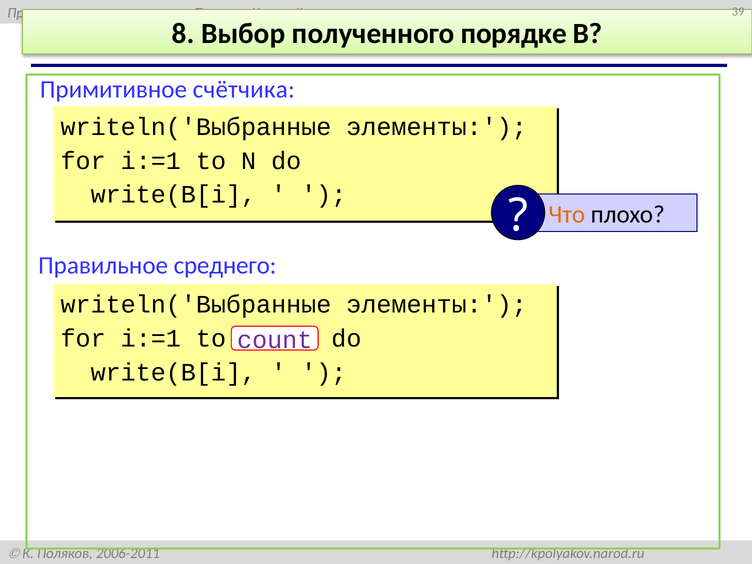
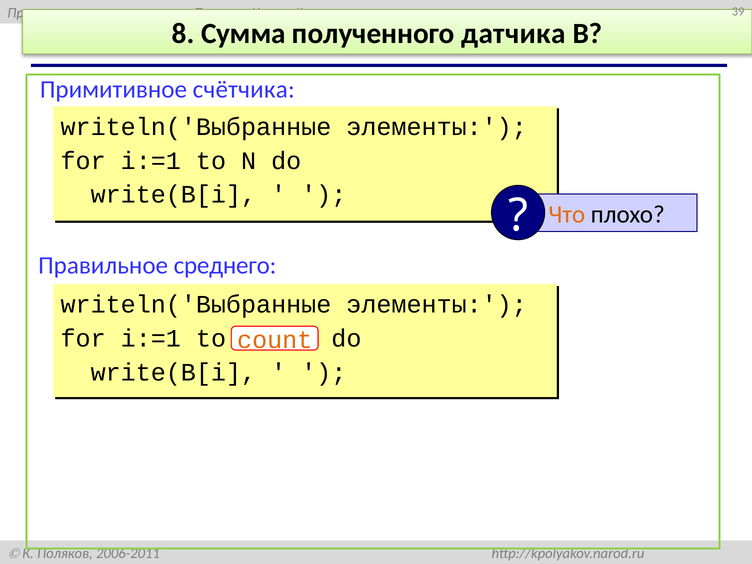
Выбор: Выбор -> Сумма (243, 34)
порядке: порядке -> датчика (513, 34)
count colour: purple -> orange (275, 340)
